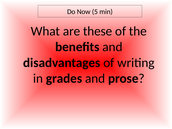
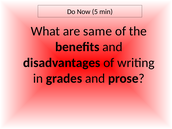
these: these -> same (98, 31)
